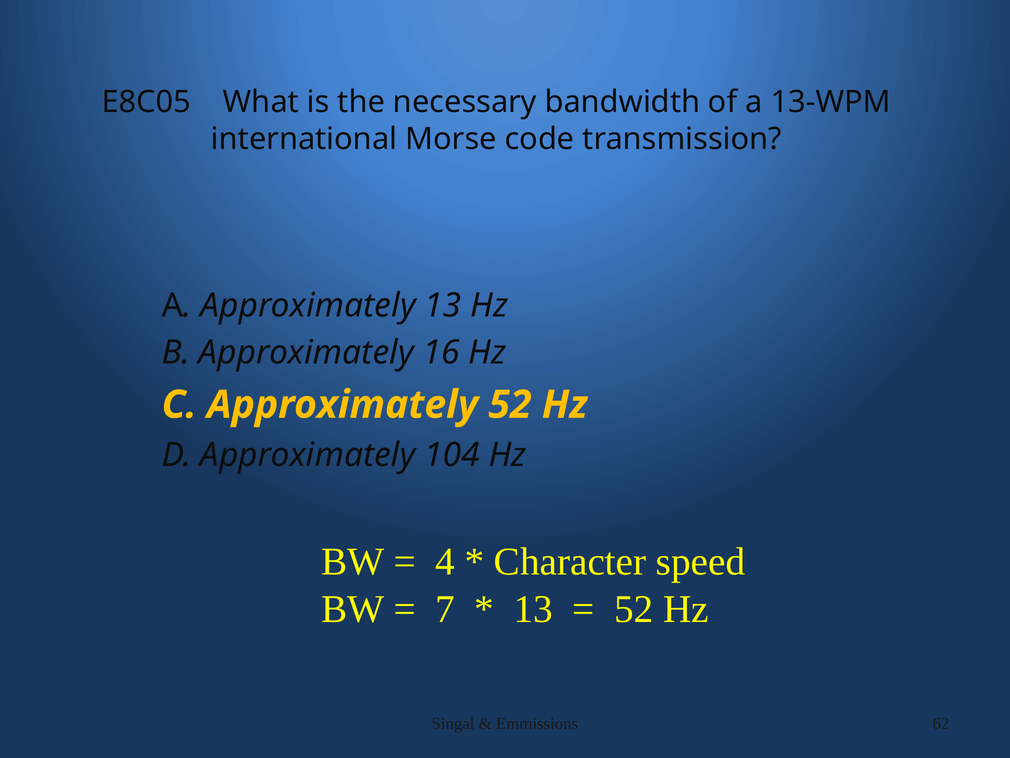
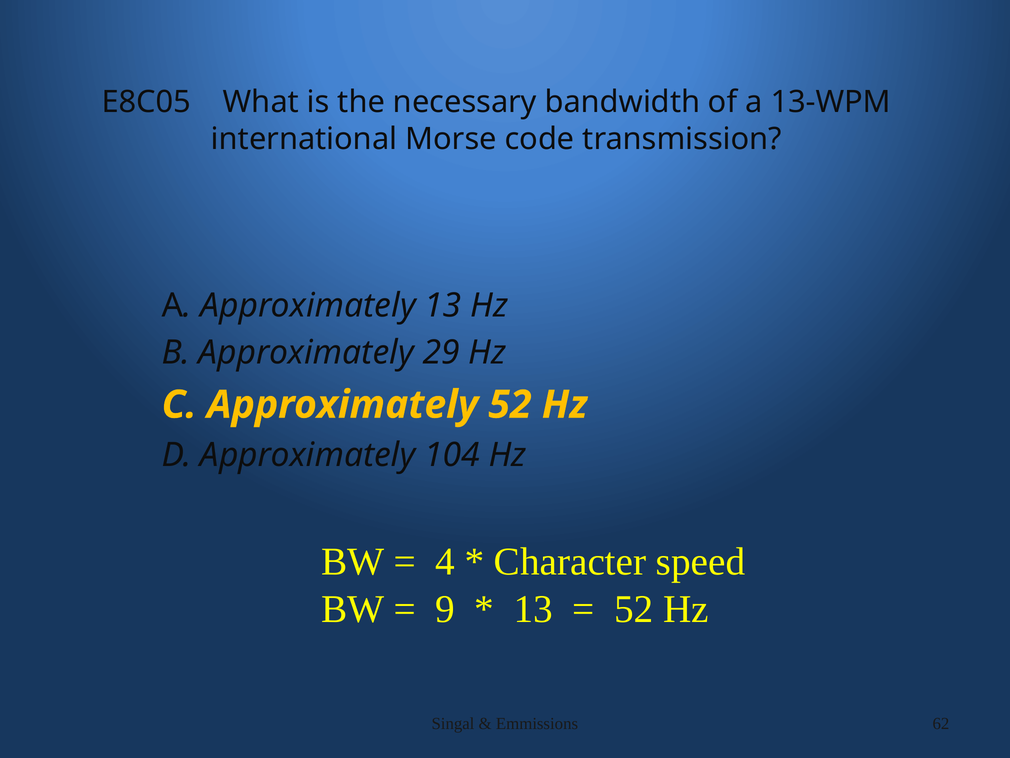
16: 16 -> 29 (441, 352)
7: 7 -> 9 (445, 609)
